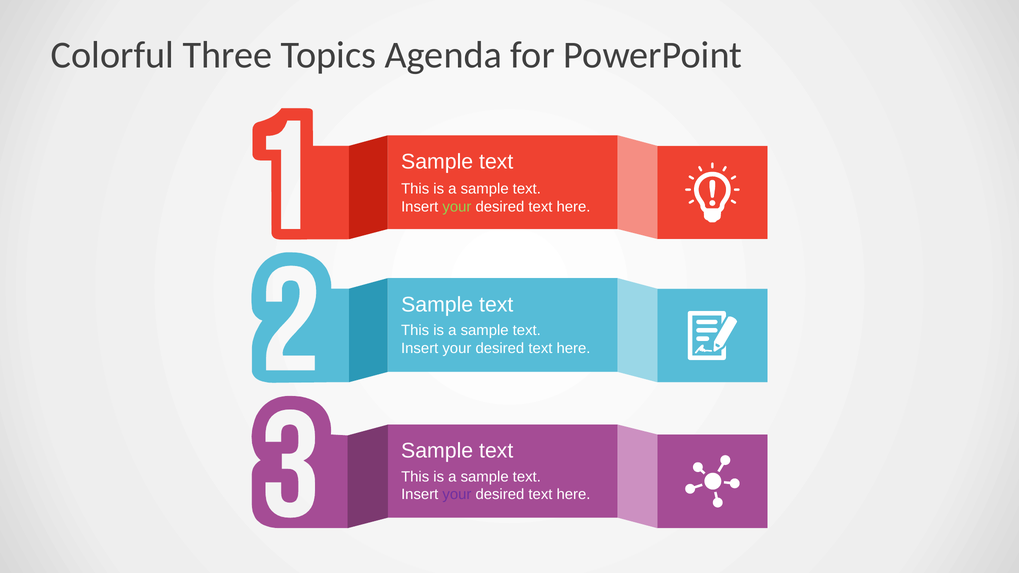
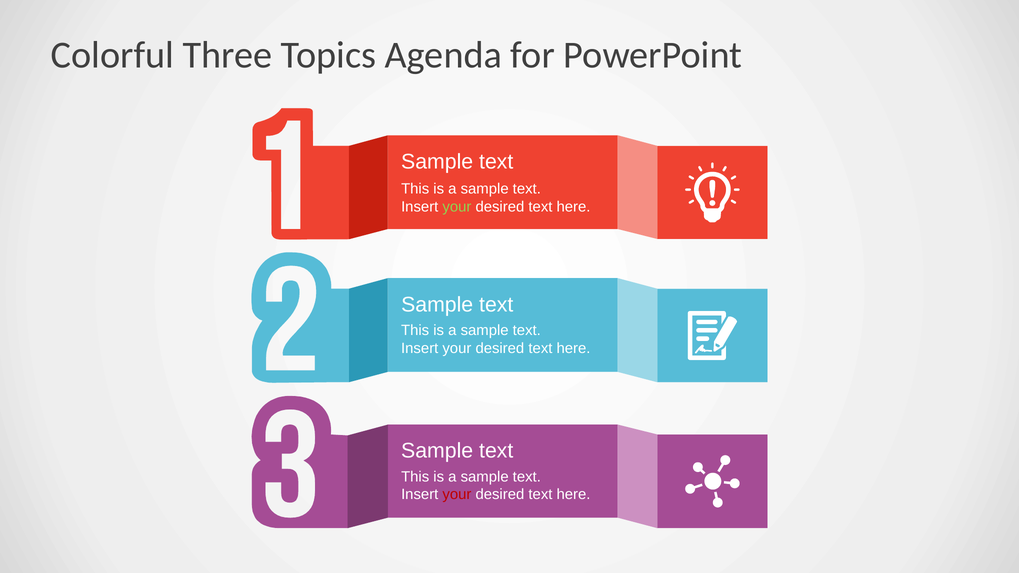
your colour: purple -> red (457, 495)
